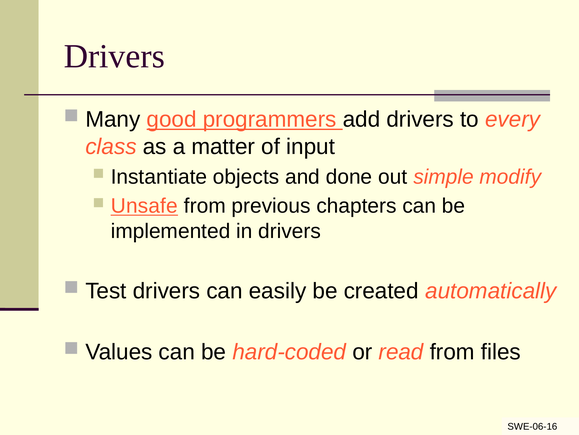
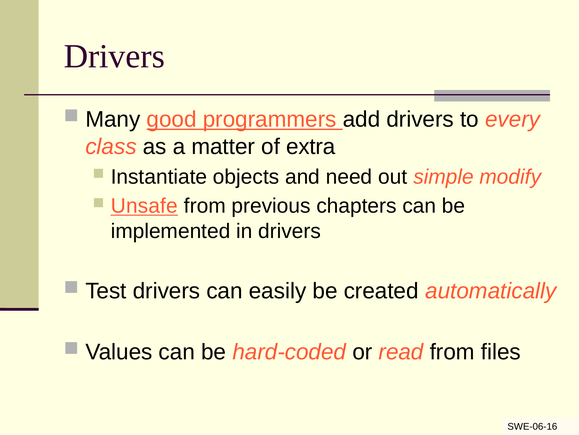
input: input -> extra (311, 146)
done: done -> need (349, 176)
